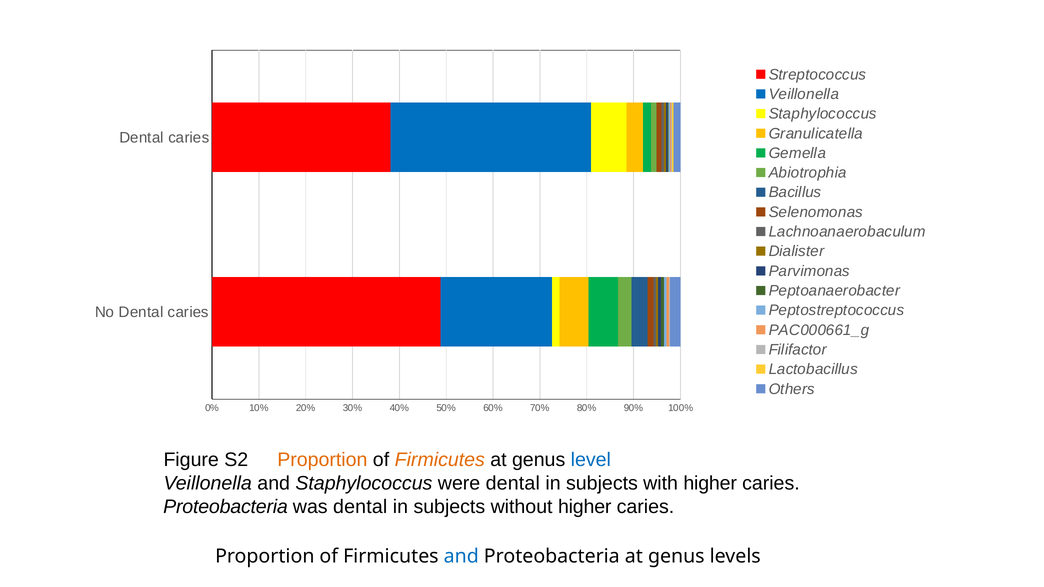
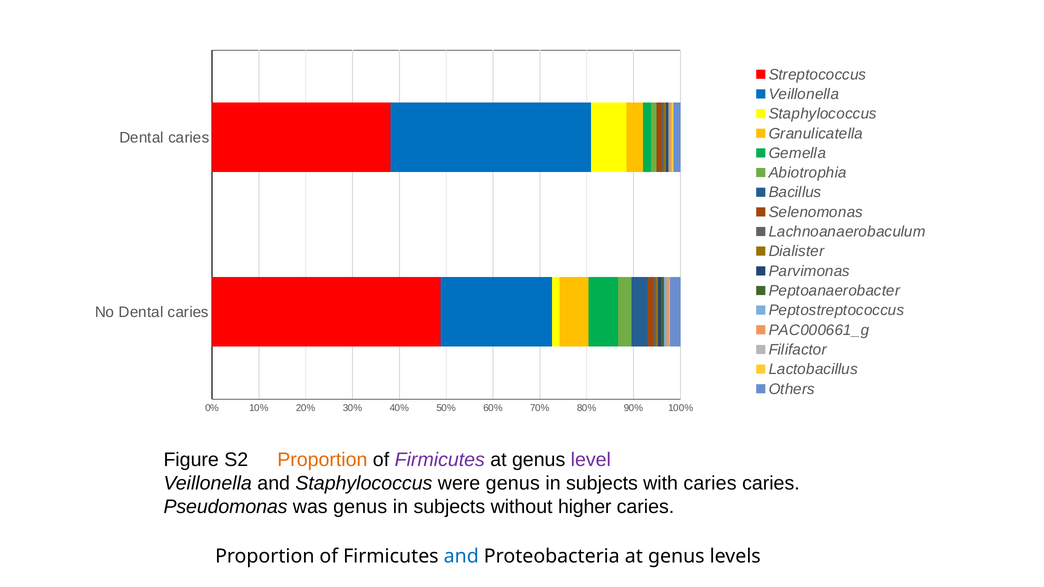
Firmicutes colour: orange -> purple (440, 460)
level colour: blue -> purple (591, 460)
were dental: dental -> genus (513, 483)
with higher: higher -> caries (710, 483)
Proteobacteria: Proteobacteria -> Pseudomonas (225, 507)
was dental: dental -> genus (360, 507)
